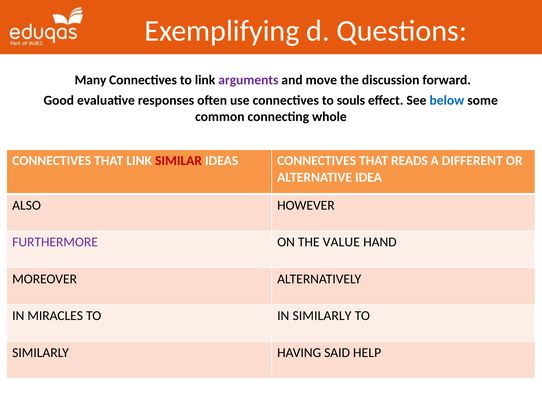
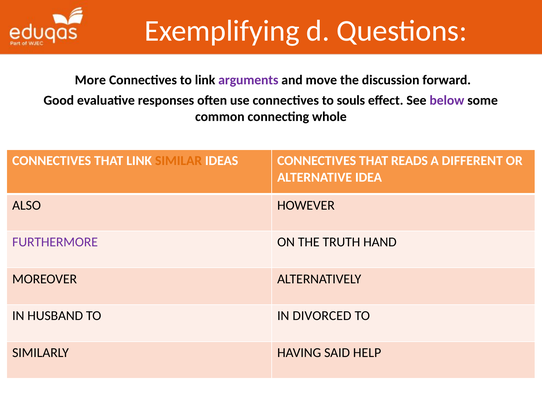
Many: Many -> More (90, 80)
below colour: blue -> purple (447, 100)
SIMILAR colour: red -> orange (179, 161)
VALUE: VALUE -> TRUTH (341, 242)
MIRACLES: MIRACLES -> HUSBAND (55, 315)
IN SIMILARLY: SIMILARLY -> DIVORCED (322, 315)
